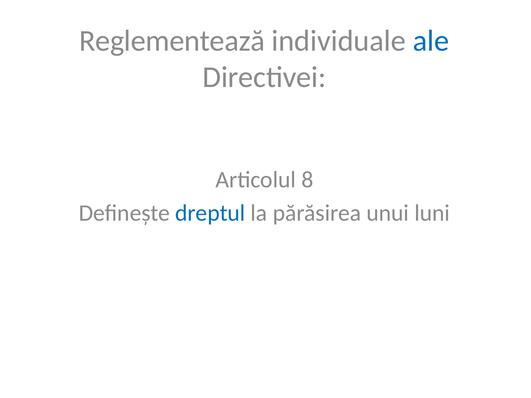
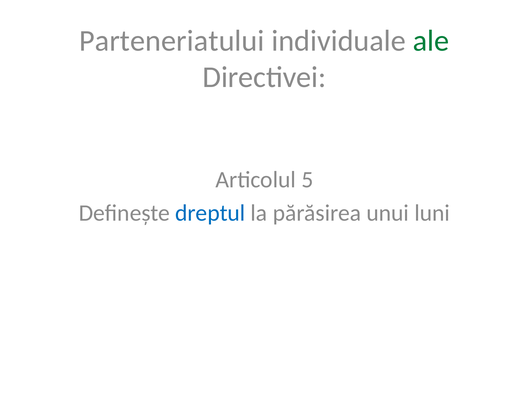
Reglementează: Reglementează -> Parteneriatului (172, 41)
ale colour: blue -> green (431, 41)
8: 8 -> 5 (307, 180)
